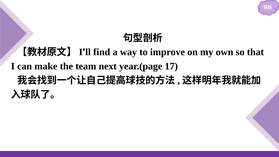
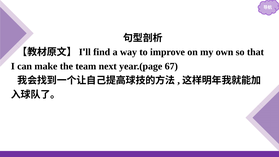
17: 17 -> 67 (171, 66)
